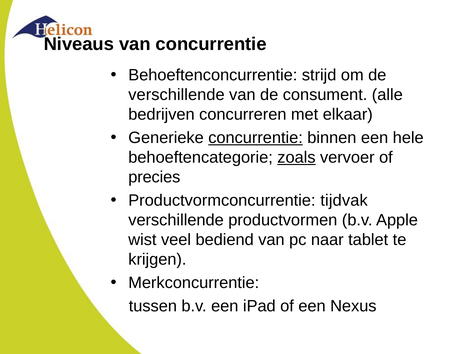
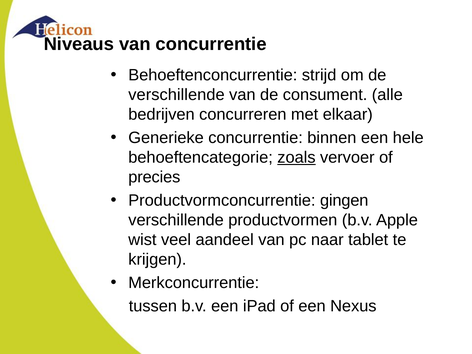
concurrentie underline: present -> none (256, 138)
tijdvak: tijdvak -> gingen (344, 200)
bediend: bediend -> aandeel (225, 240)
